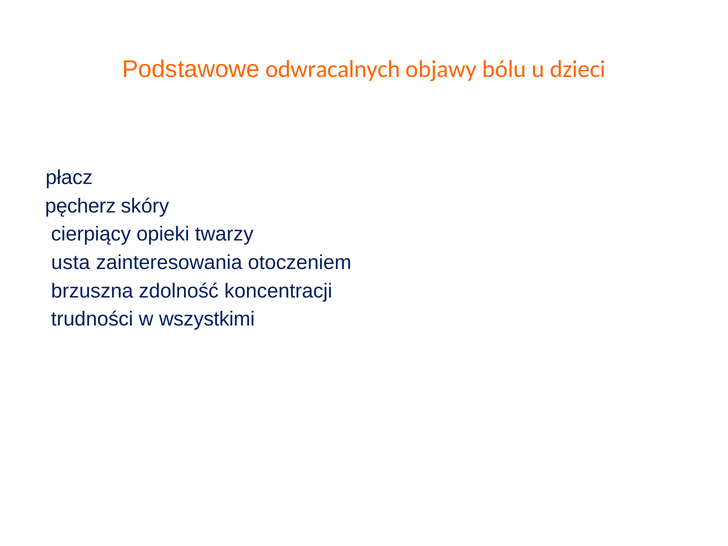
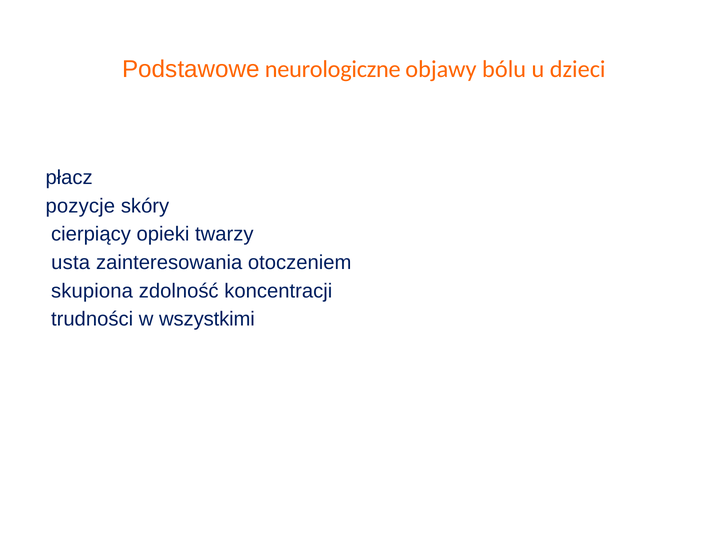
odwracalnych: odwracalnych -> neurologiczne (333, 69)
pęcherz: pęcherz -> pozycje (80, 206)
brzuszna: brzuszna -> skupiona (92, 291)
